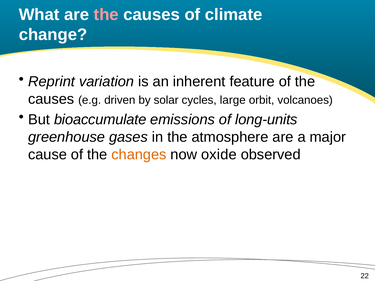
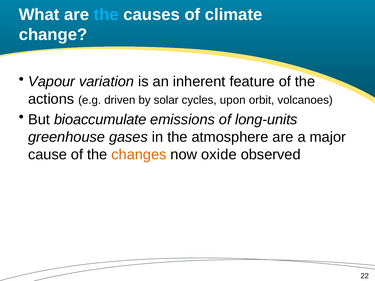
the colour: pink -> light blue (106, 15)
Reprint: Reprint -> Vapour (52, 82)
causes: causes -> actions (51, 99)
large: large -> upon (233, 100)
